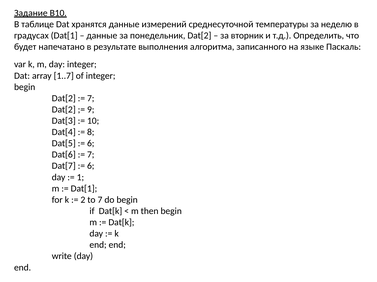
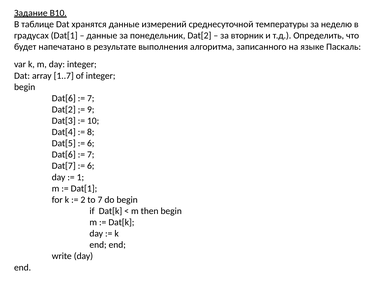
Dat[2: Dat[2 -> Dat[6 (64, 98)
